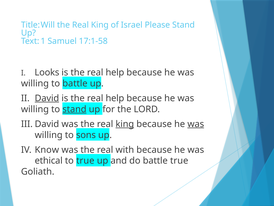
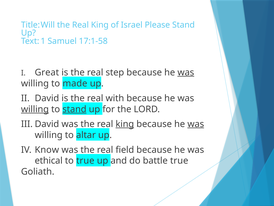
Looks: Looks -> Great (47, 72)
help: help -> step (115, 72)
was underline: none -> present (186, 72)
to battle: battle -> made (75, 83)
David underline: present -> none (47, 98)
help: help -> with (115, 98)
willing underline: none -> present (35, 109)
sons: sons -> altar (86, 135)
with: with -> field (125, 149)
